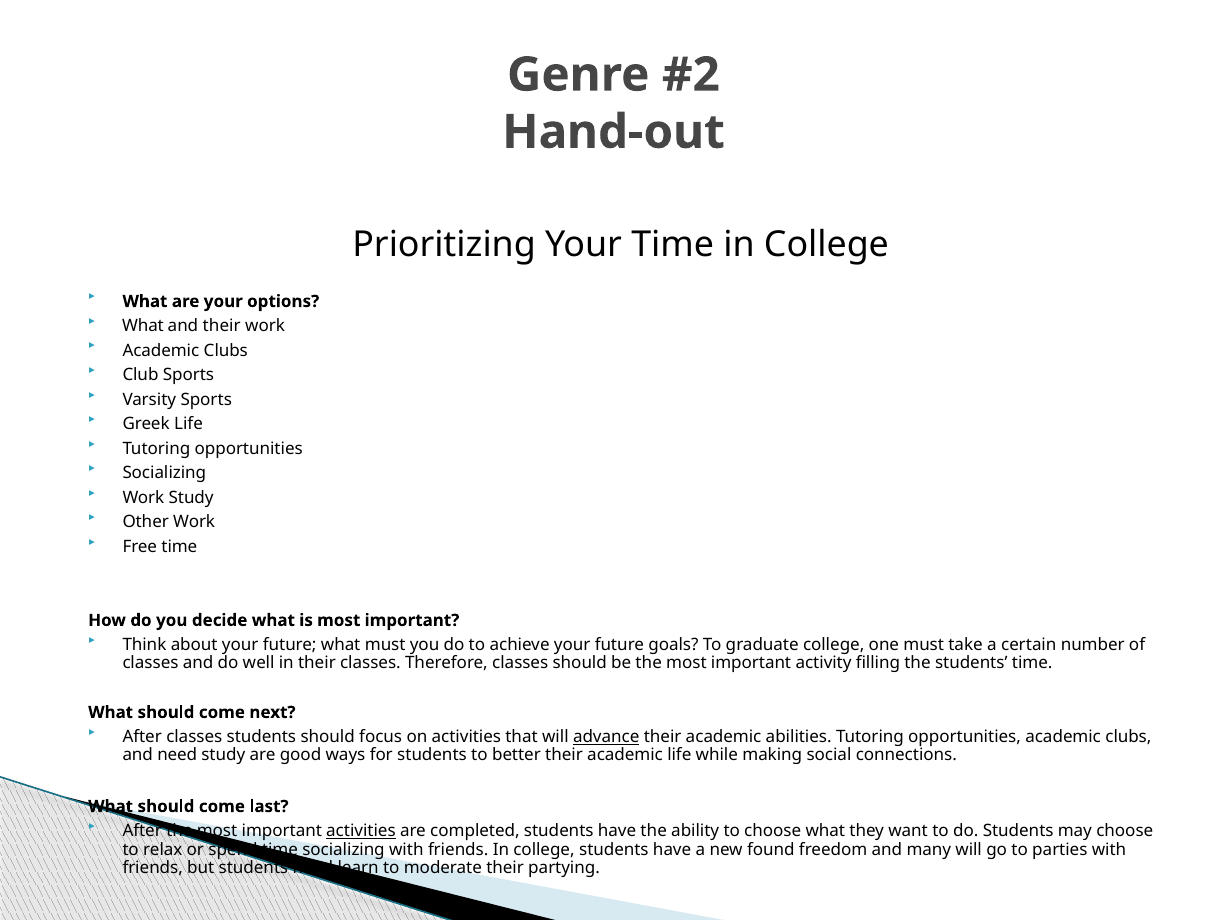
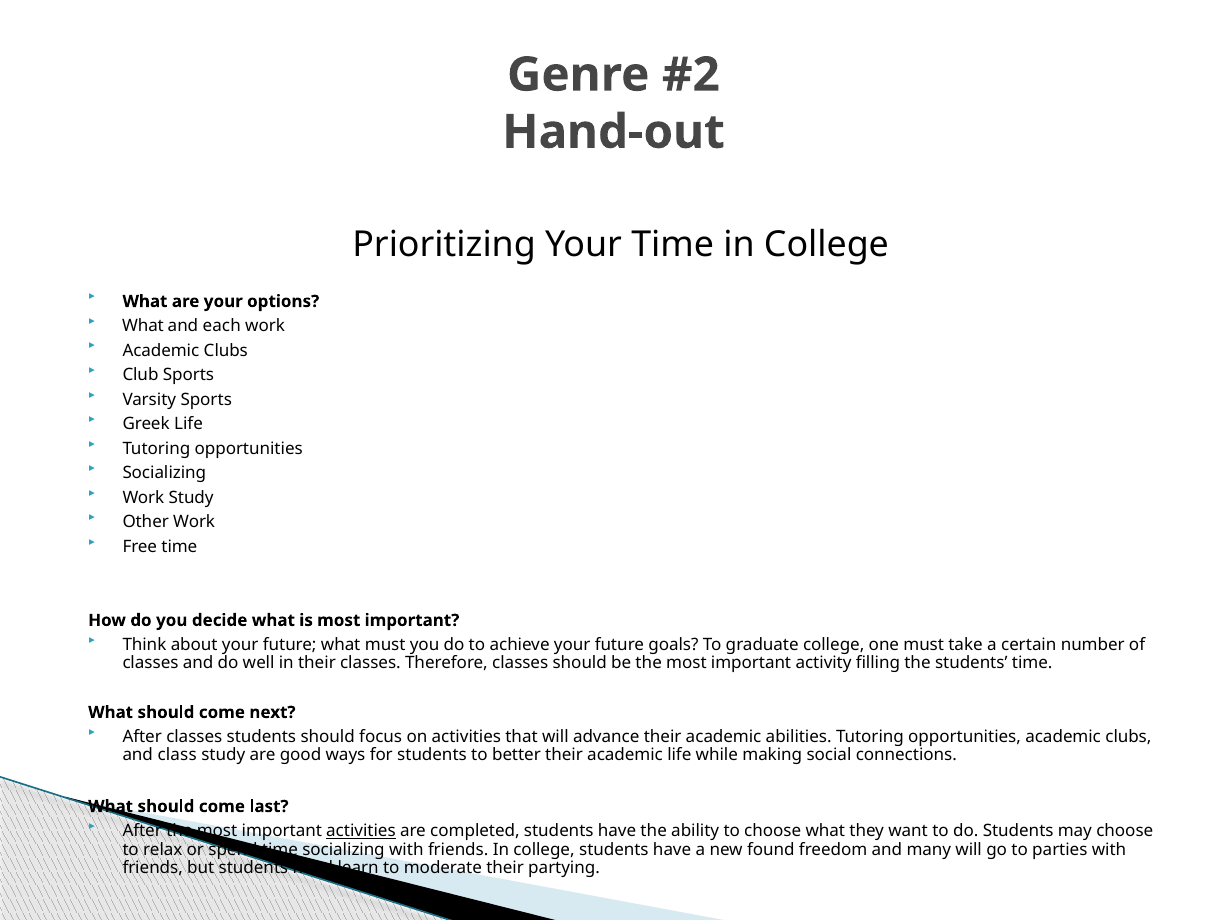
and their: their -> each (222, 326)
advance underline: present -> none (606, 737)
and need: need -> class (177, 756)
